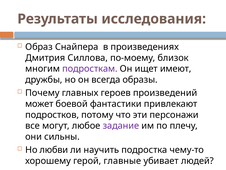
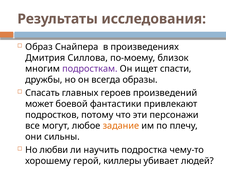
имеют: имеют -> спасти (176, 69)
Почему: Почему -> Спасать (42, 93)
задание colour: purple -> orange (121, 125)
главные: главные -> киллеры (122, 160)
